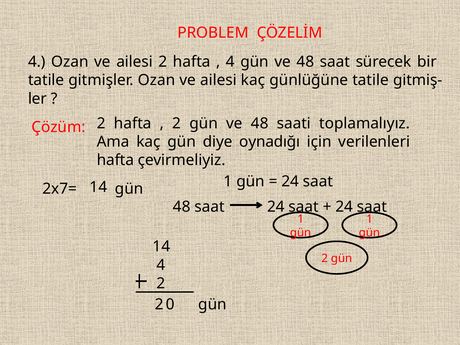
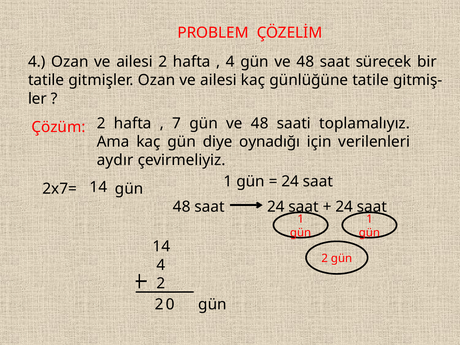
2: 2 -> 7 (177, 123)
hafta: hafta -> aydır (115, 160)
